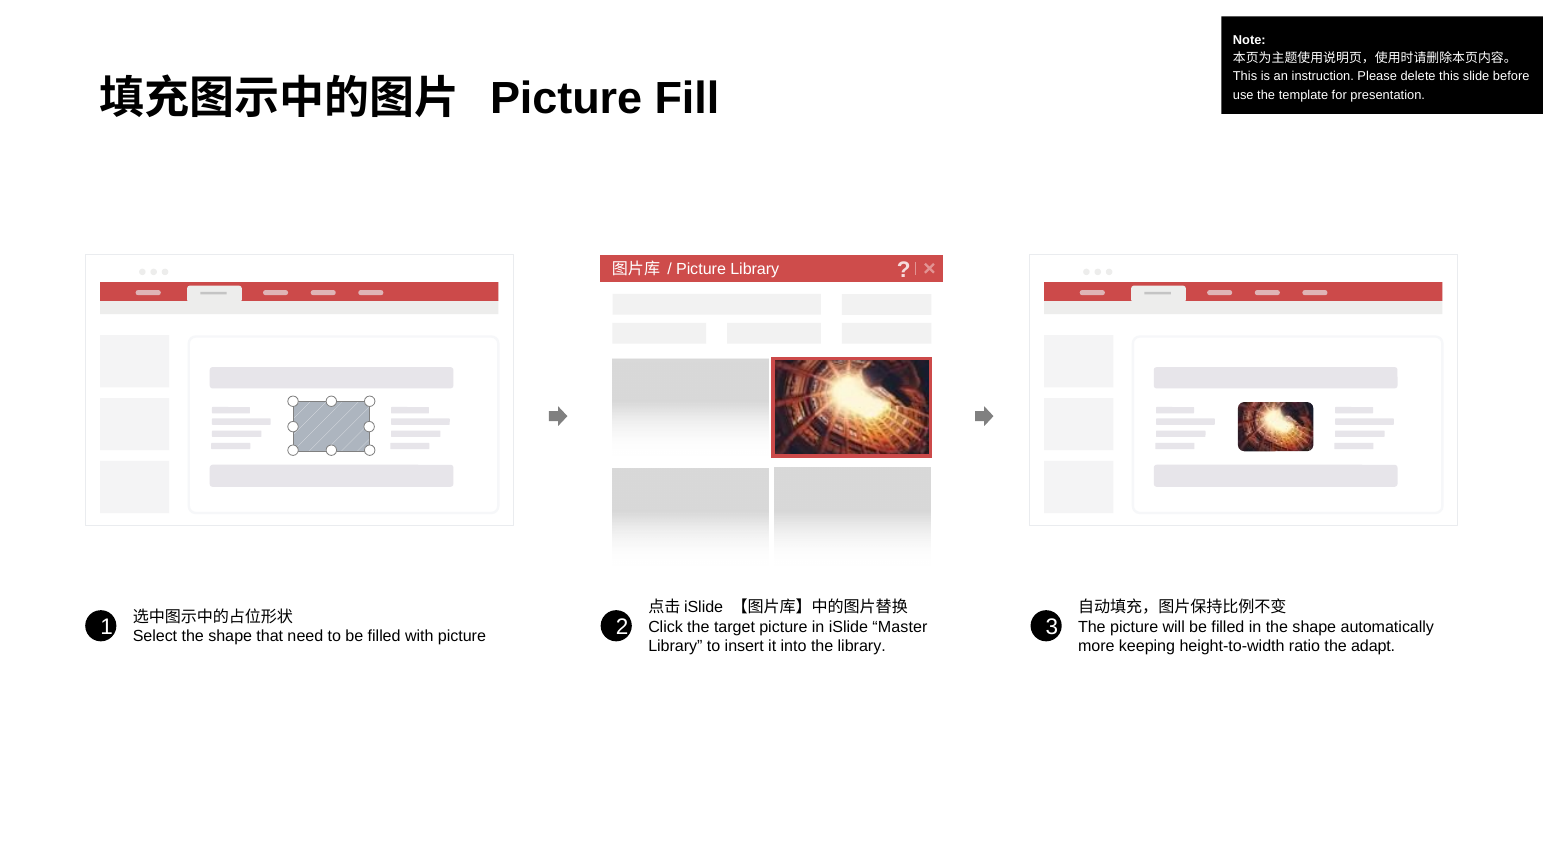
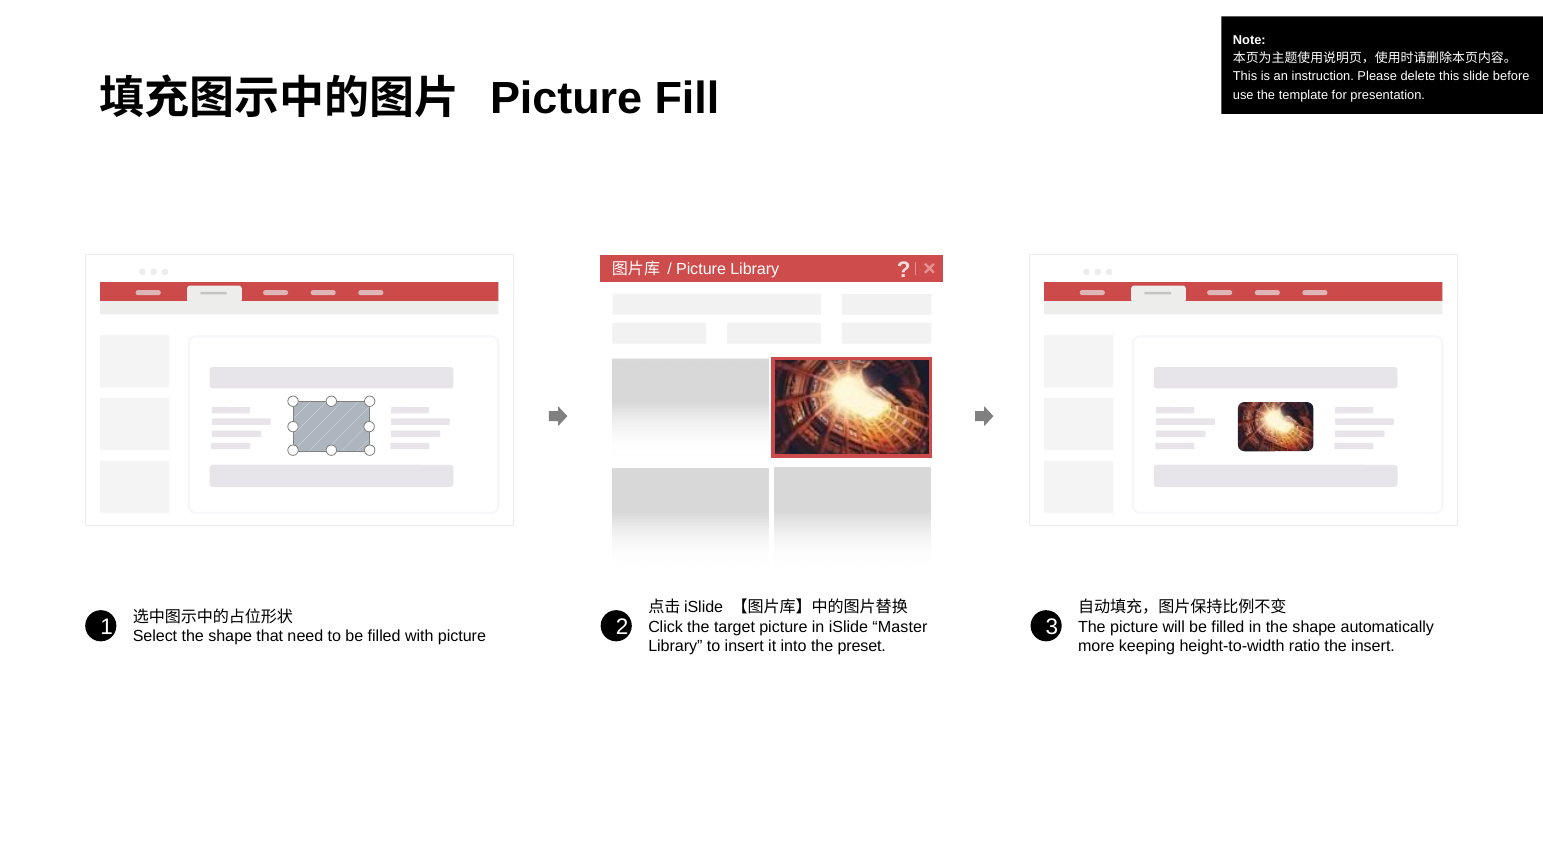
the library: library -> preset (862, 646)
the adapt: adapt -> insert (1373, 646)
